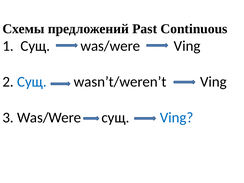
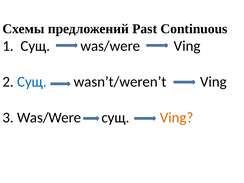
Ving colour: blue -> orange (177, 118)
